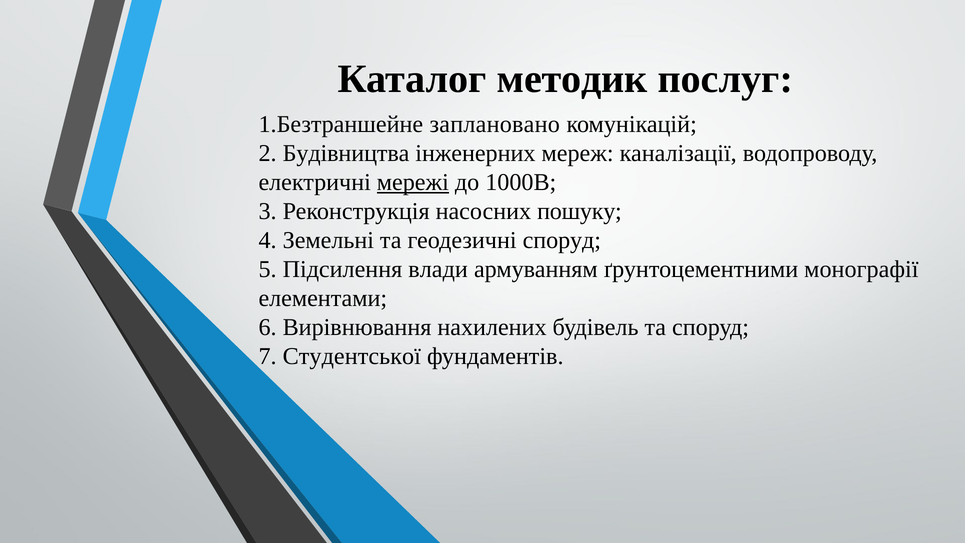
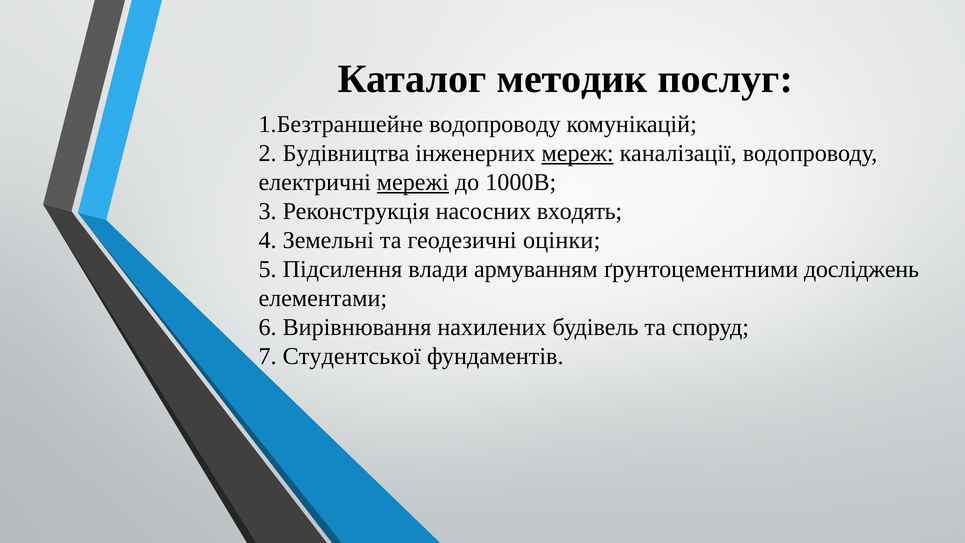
1.Безтраншейне заплановано: заплановано -> водопроводу (495, 124)
мереж underline: none -> present (578, 153)
пошуку: пошуку -> входять (579, 211)
геодезичні споруд: споруд -> оцінки (562, 240)
монографії: монографії -> досліджень (861, 269)
